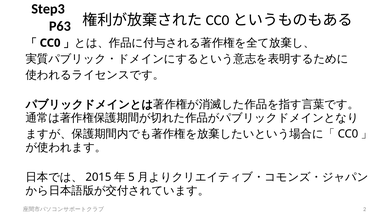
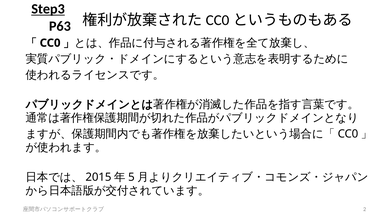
Step3 underline: none -> present (48, 9)
